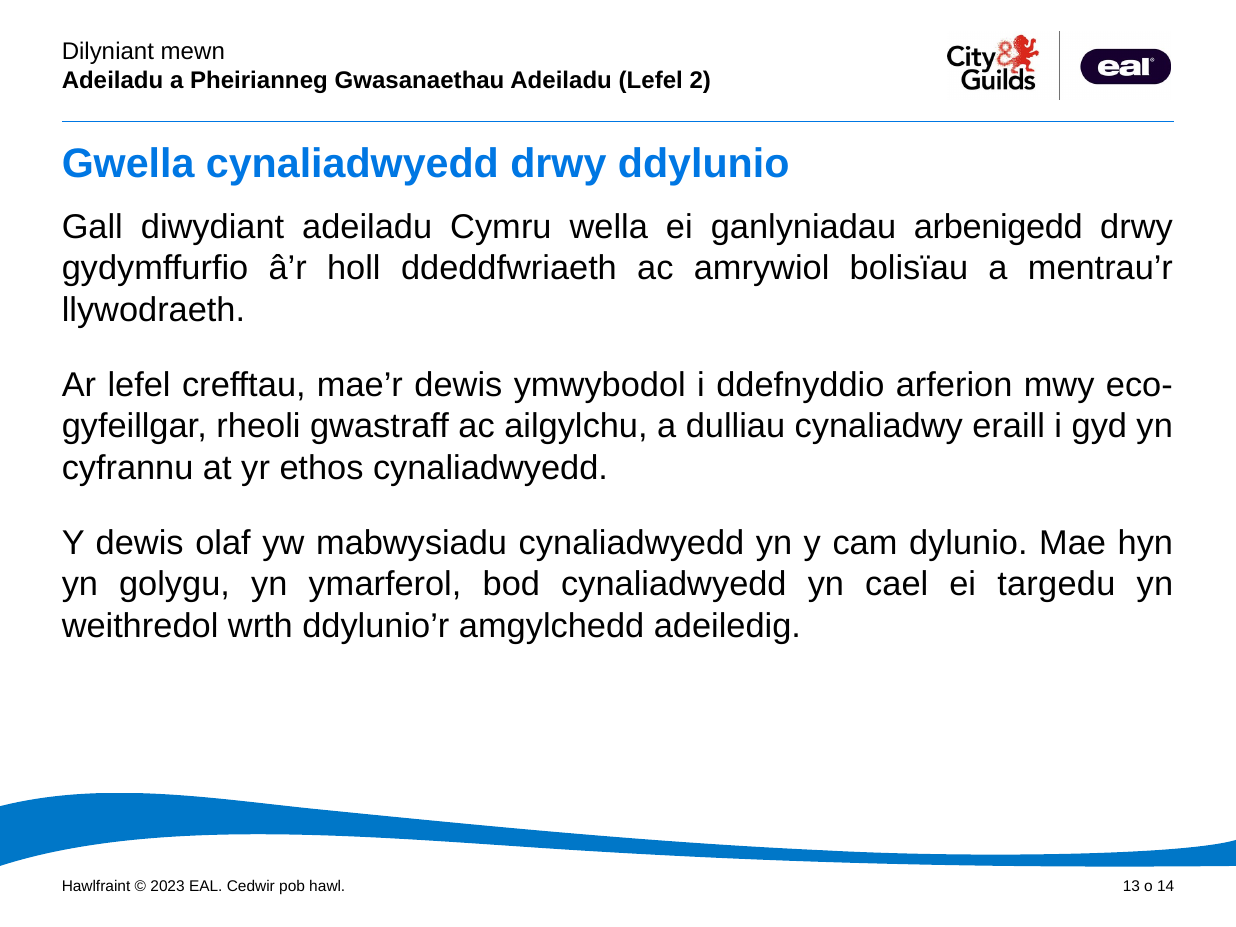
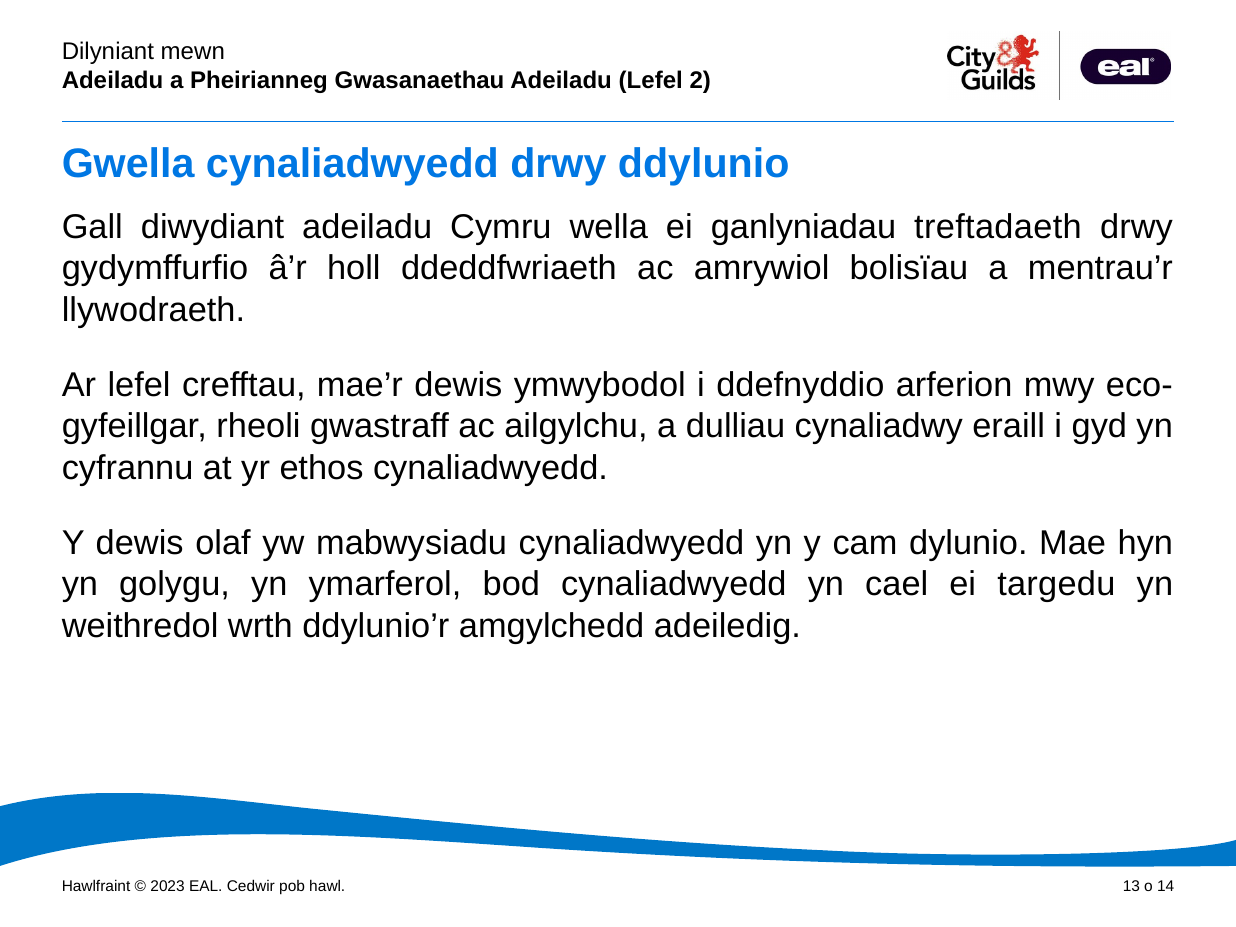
arbenigedd: arbenigedd -> treftadaeth (998, 227)
